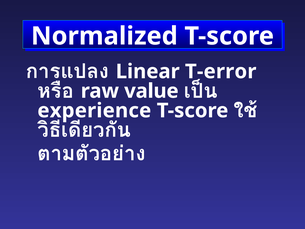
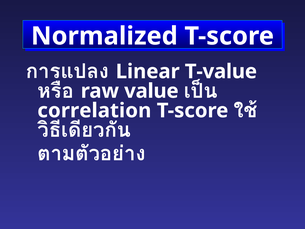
T-error: T-error -> T-value (221, 71)
experience: experience -> correlation (94, 110)
